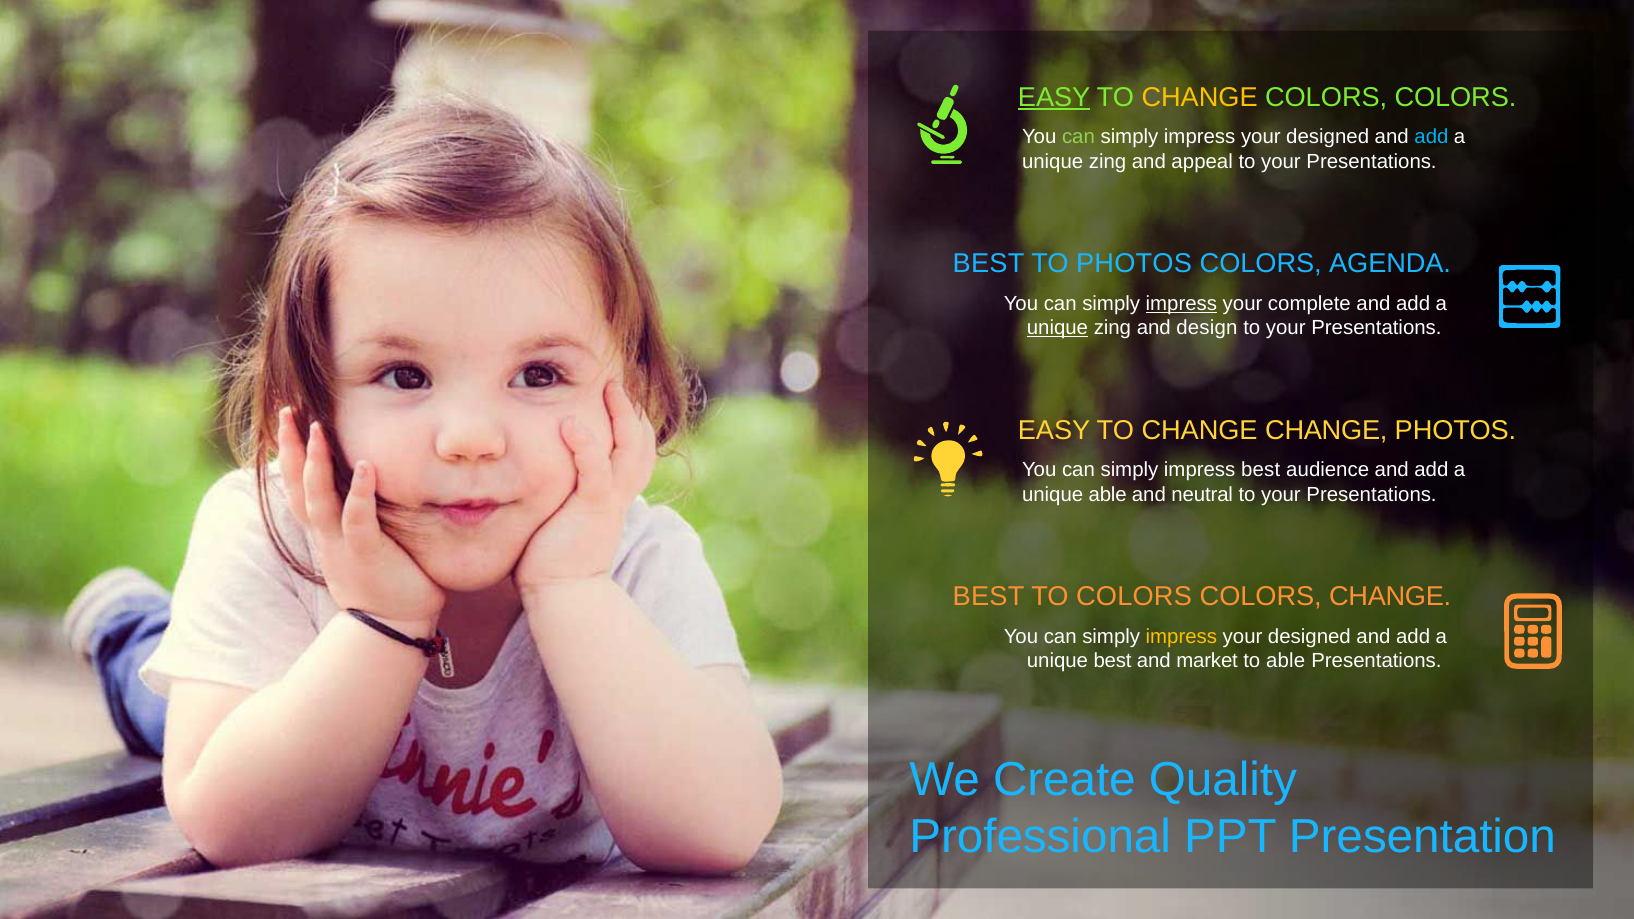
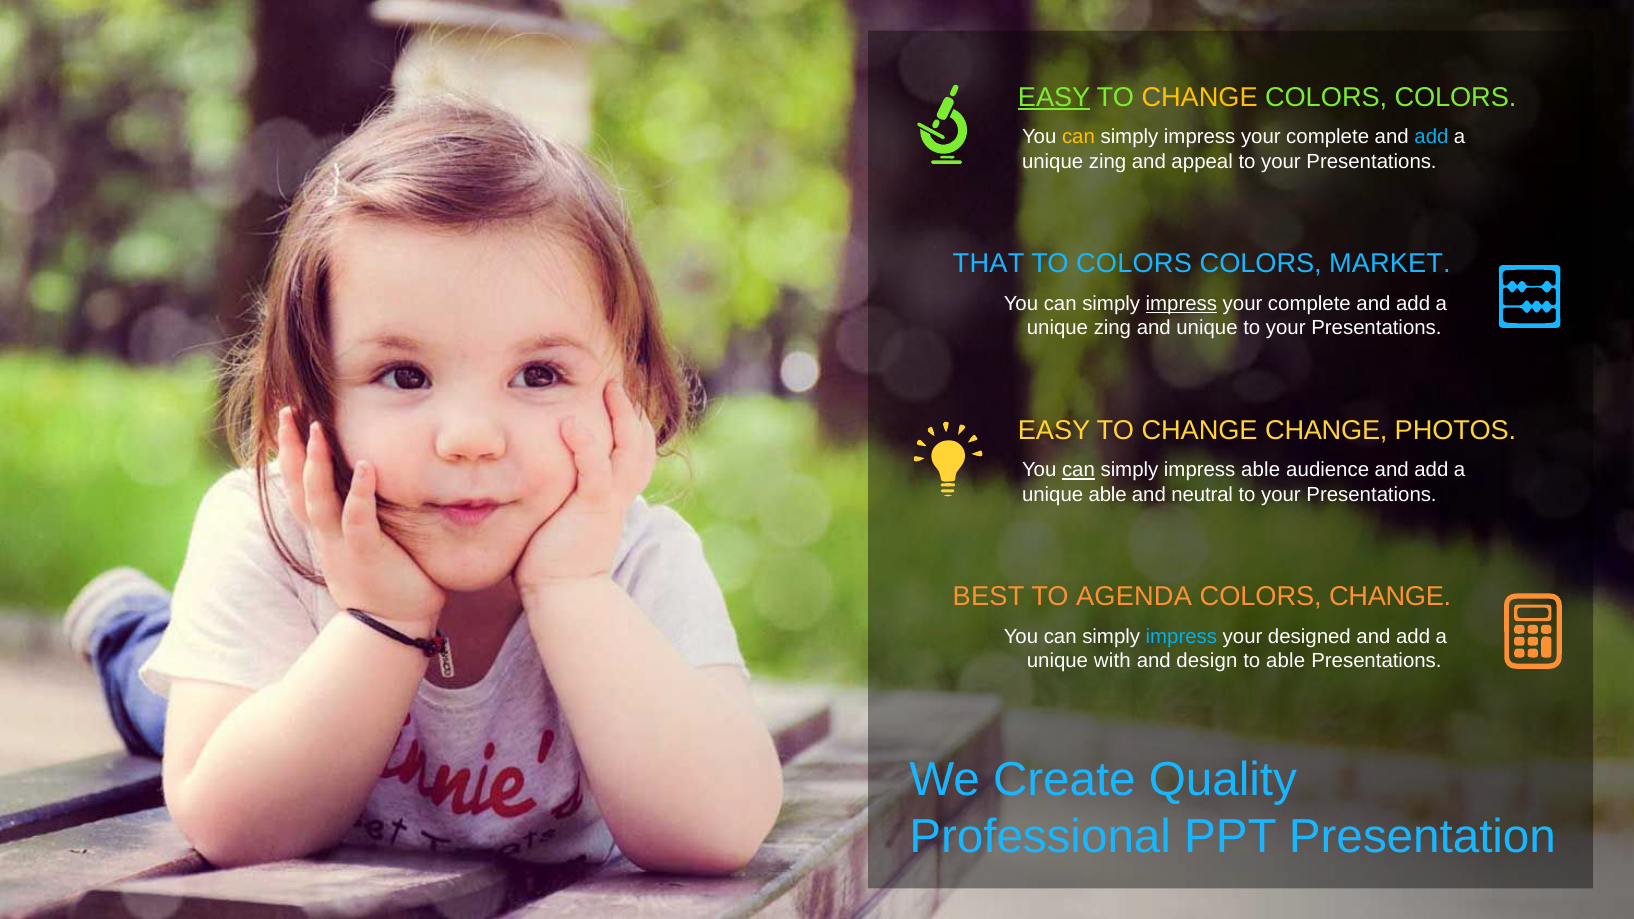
can colour: light green -> yellow (1078, 137)
designed: designed -> complete (1328, 137)
BEST: BEST -> THAT (989, 264)
TO PHOTOS: PHOTOS -> COLORS (1134, 264)
AGENDA: AGENDA -> MARKET (1390, 264)
unique underline: present -> none (1057, 328)
and design: design -> unique (1207, 328)
can underline: none -> present (1078, 470)
impress best: best -> able (1261, 470)
TO COLORS: COLORS -> AGENDA (1134, 597)
impress colour: yellow -> light blue (1181, 637)
unique best: best -> with (1112, 661)
market: market -> design (1207, 661)
